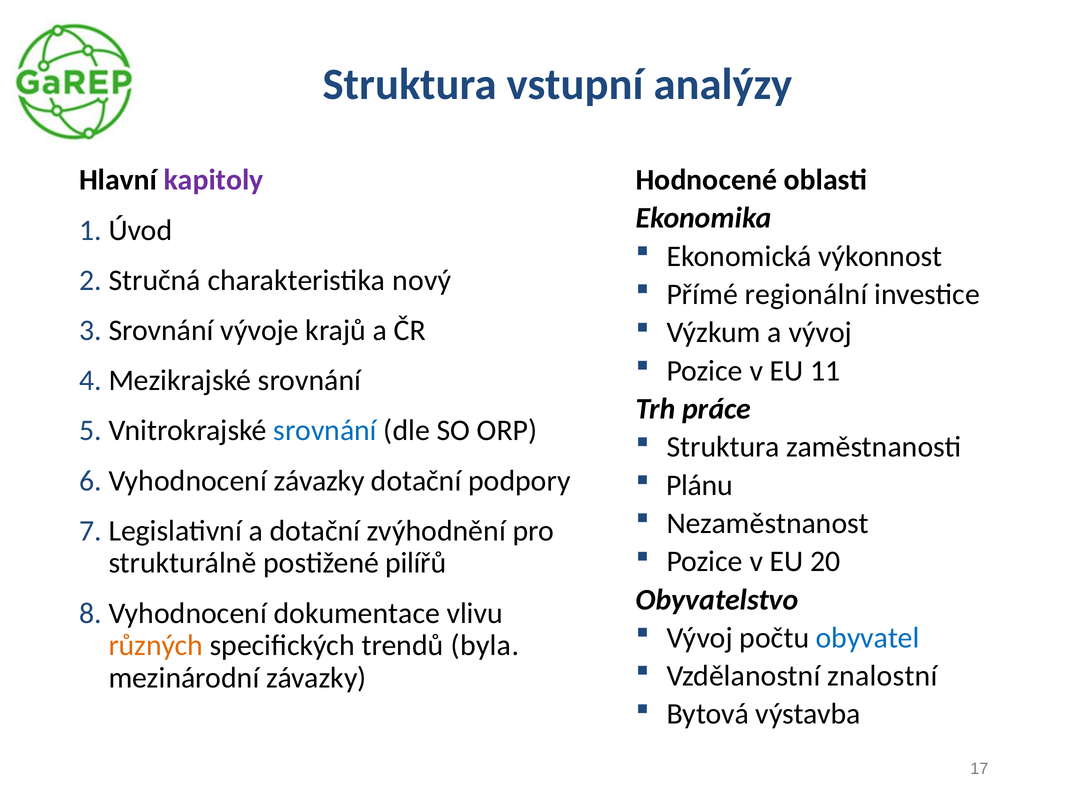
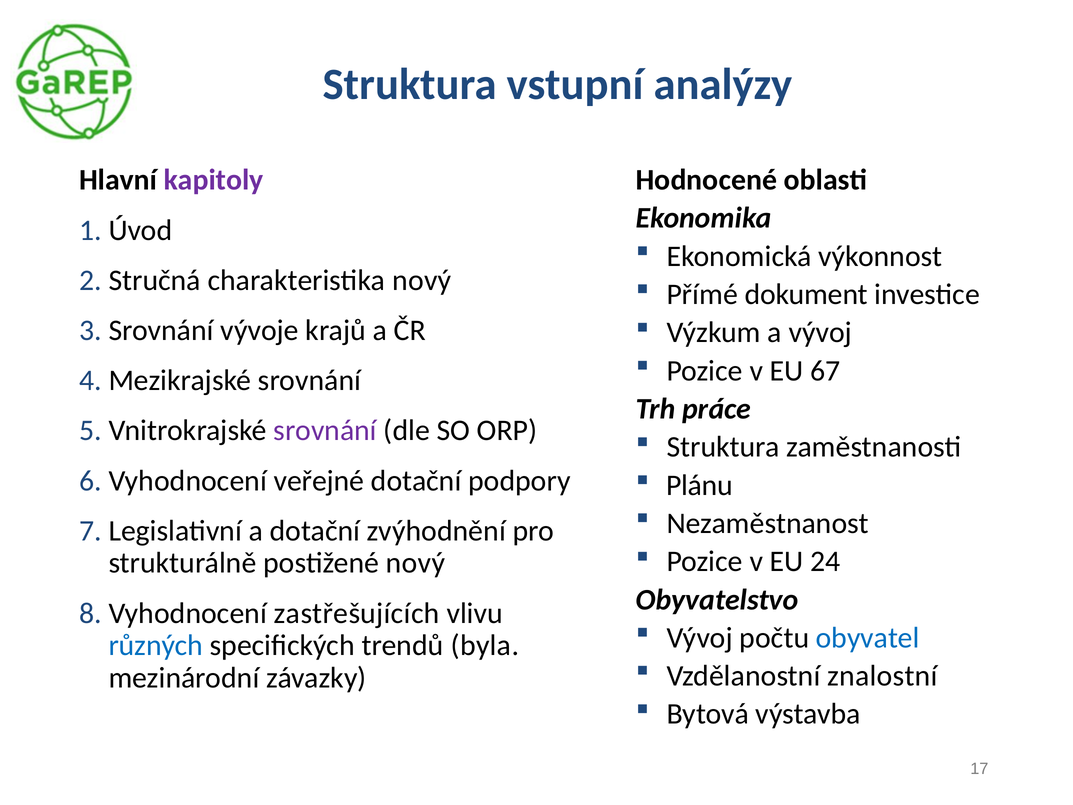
Přímé regionální: regionální -> dokument (806, 294)
11: 11 -> 67 (825, 371)
srovnání colour: blue -> purple (325, 431)
závazky: závazky -> veřejné (319, 481)
20: 20 -> 24 (825, 561)
postižené pilířů: pilířů -> nový (416, 563)
dokumentace: dokumentace -> zastřešujících (357, 613)
různých colour: orange -> blue (156, 645)
